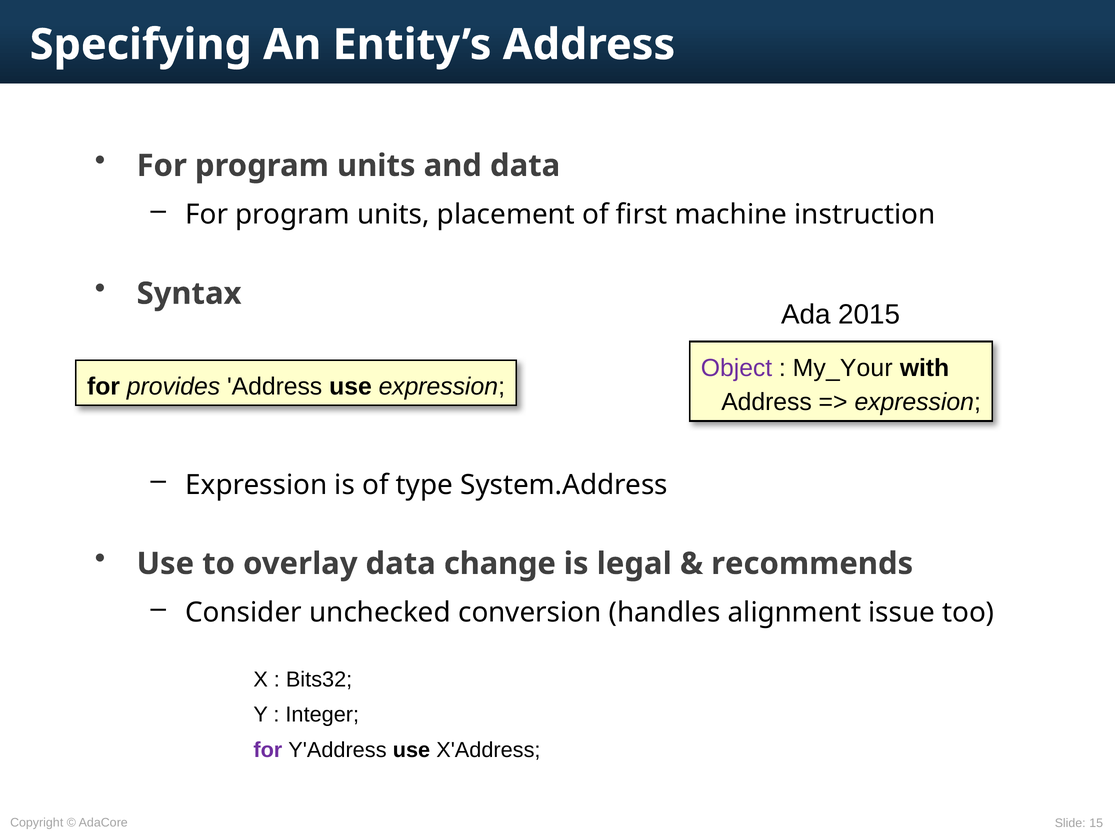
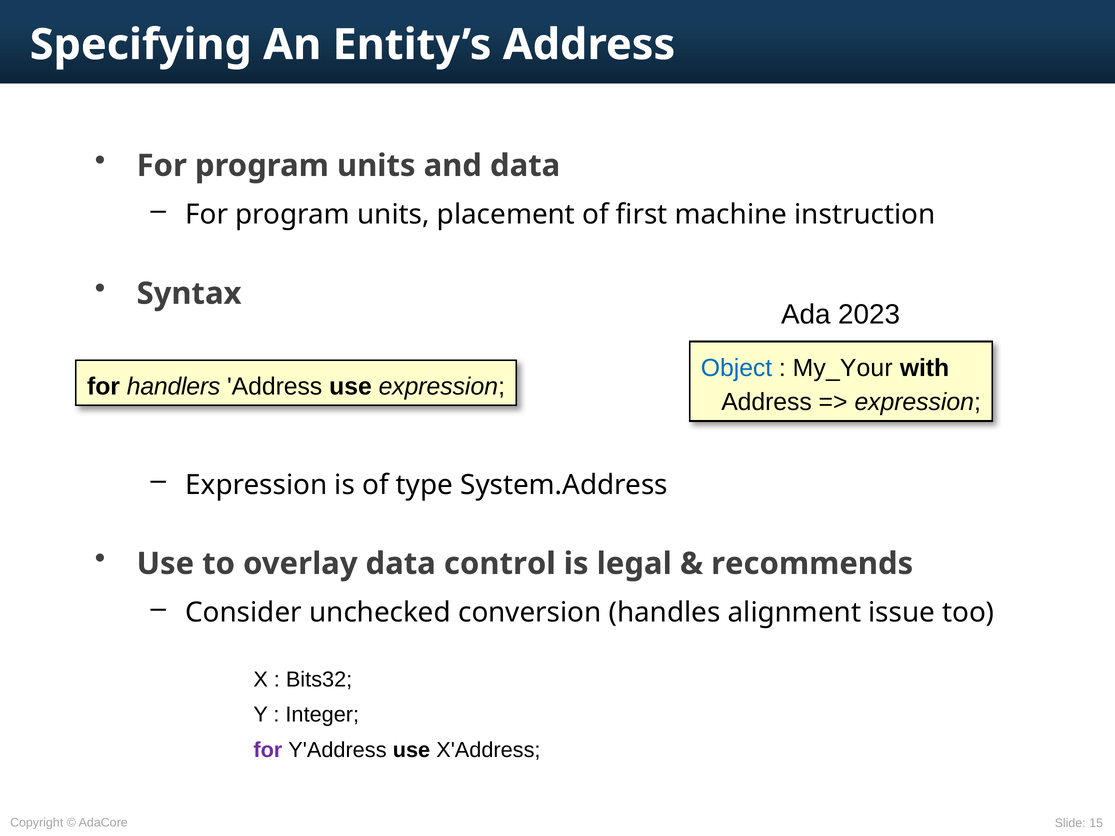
2015: 2015 -> 2023 (869, 315)
Object colour: purple -> blue (737, 368)
provides: provides -> handlers (174, 387)
change: change -> control (500, 564)
